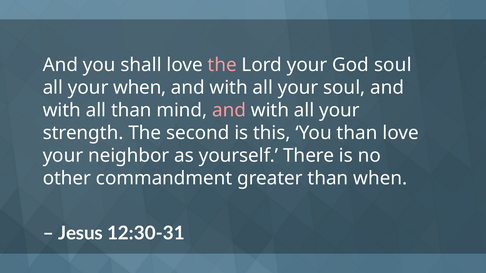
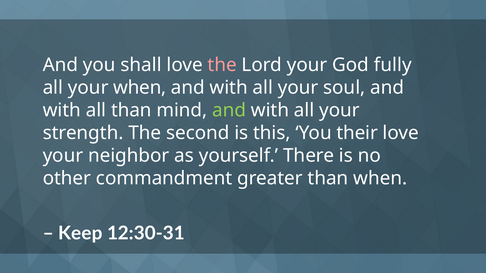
God soul: soul -> fully (393, 65)
and colour: pink -> light green (229, 111)
You than: than -> their (357, 133)
Jesus: Jesus -> Keep (80, 234)
